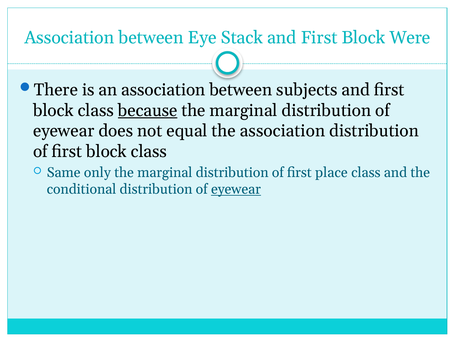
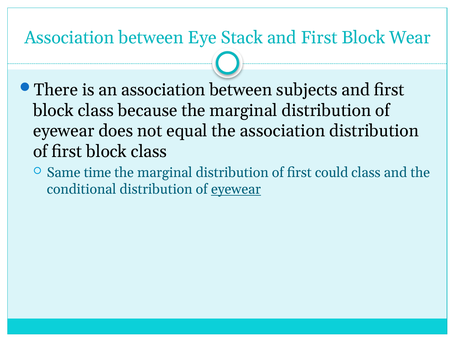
Were: Were -> Wear (410, 38)
because underline: present -> none (148, 110)
only: only -> time (97, 172)
place: place -> could (332, 172)
